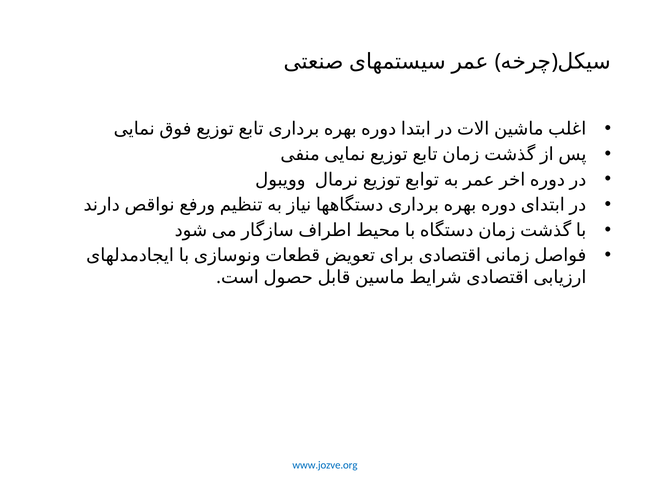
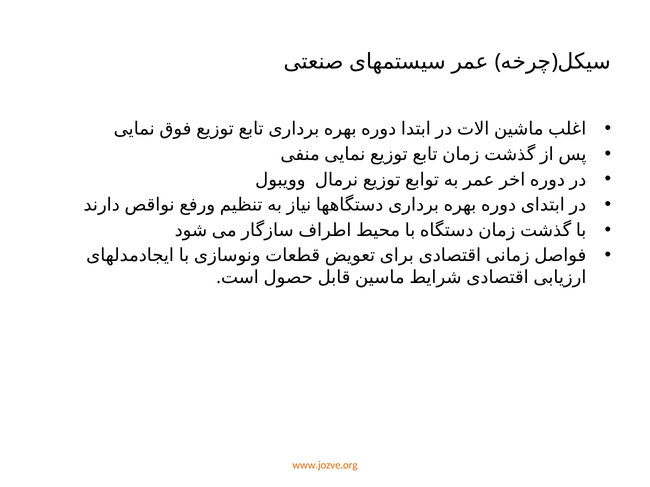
www.jozve.org colour: blue -> orange (325, 465)
